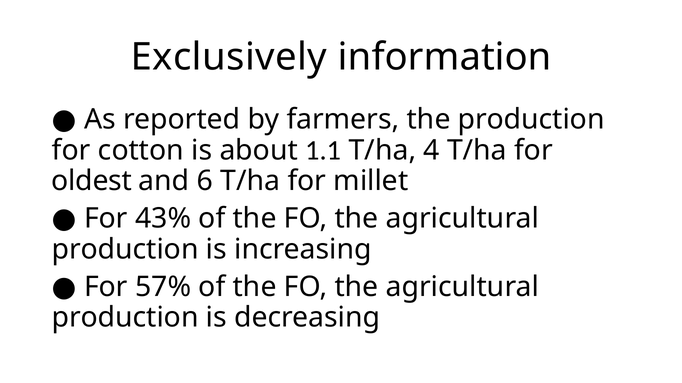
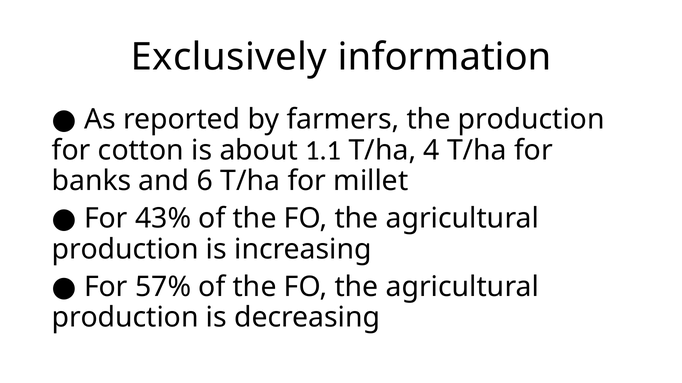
oldest: oldest -> banks (92, 181)
